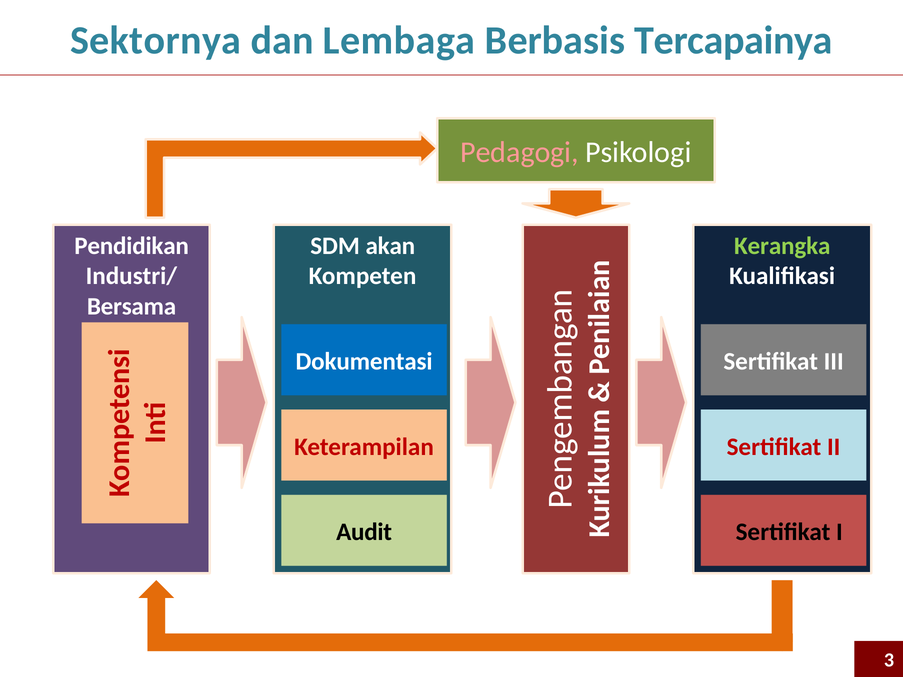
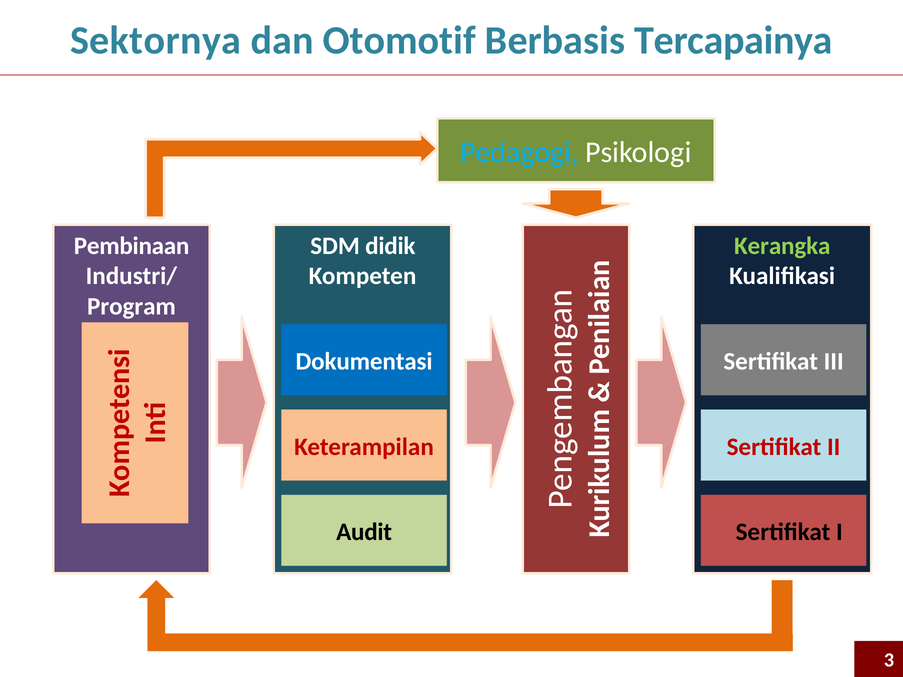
Lembaga: Lembaga -> Otomotif (399, 40)
Pedagogi colour: pink -> light blue (519, 152)
Pendidikan: Pendidikan -> Pembinaan (132, 246)
akan: akan -> didik (390, 246)
Bersama: Bersama -> Program (131, 306)
